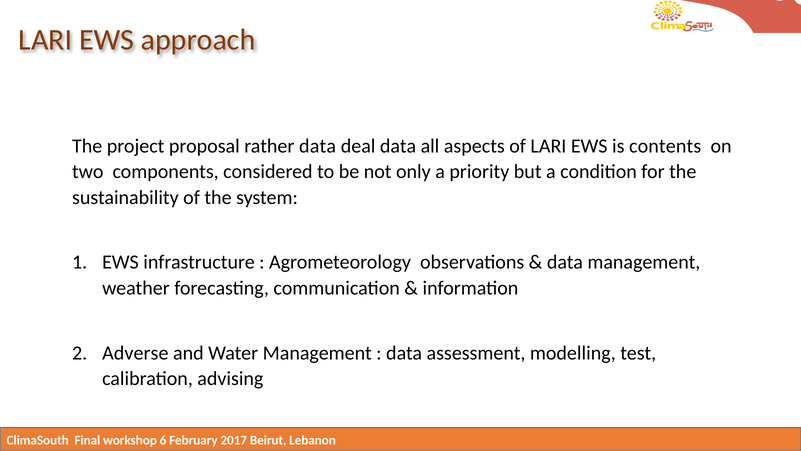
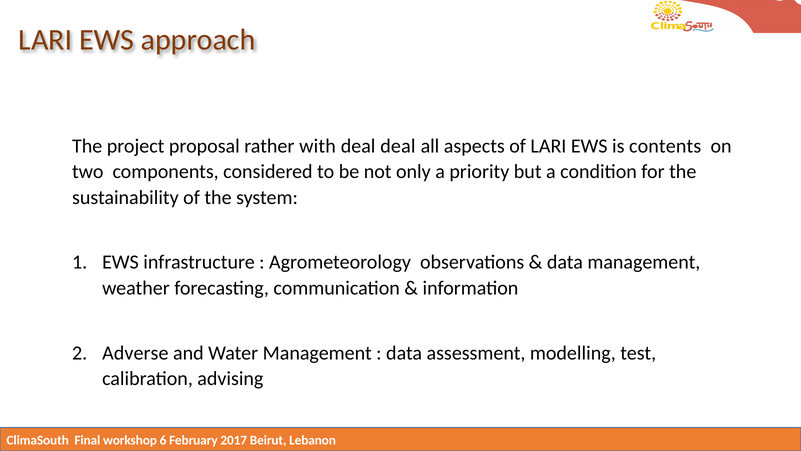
rather data: data -> with (318, 146)
deal data: data -> deal (398, 146)
